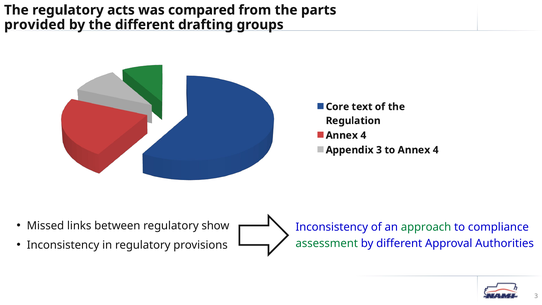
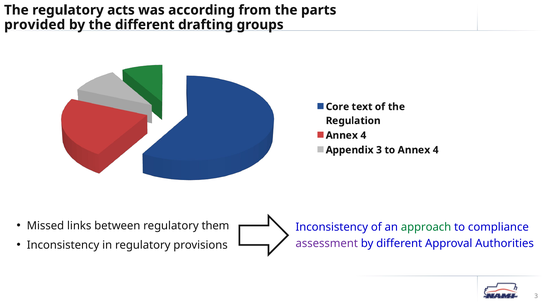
compared: compared -> according (202, 10)
show: show -> them (215, 226)
assessment colour: green -> purple (327, 243)
